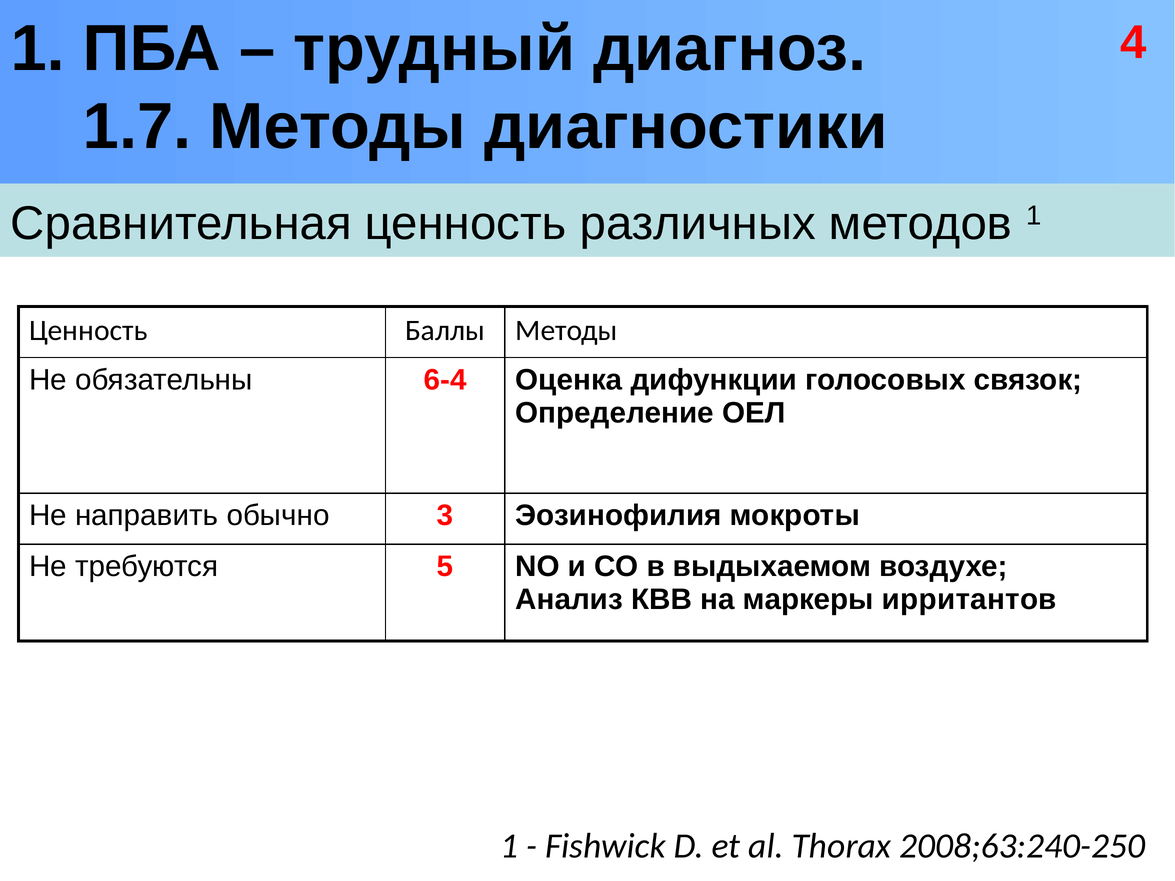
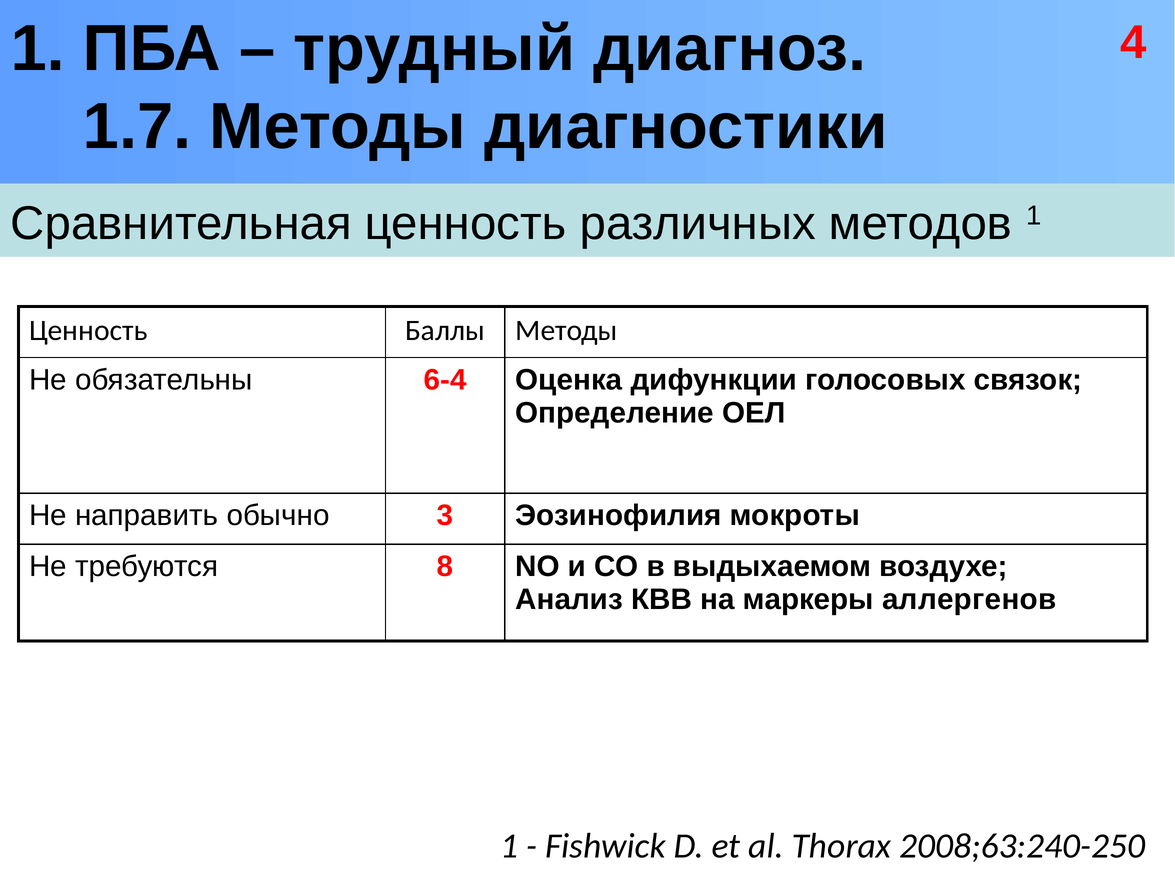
5: 5 -> 8 (445, 567)
ирритантов: ирритантов -> аллергенов (969, 600)
